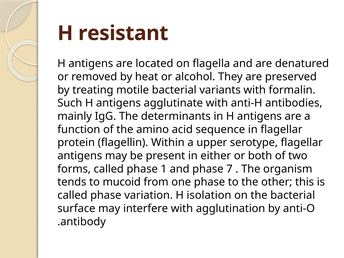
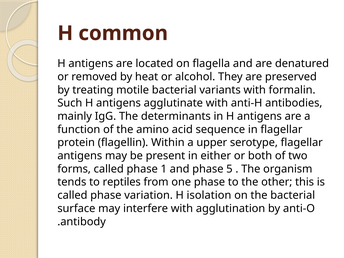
resistant: resistant -> common (123, 33)
7: 7 -> 5 (229, 169)
mucoid: mucoid -> reptiles (122, 182)
